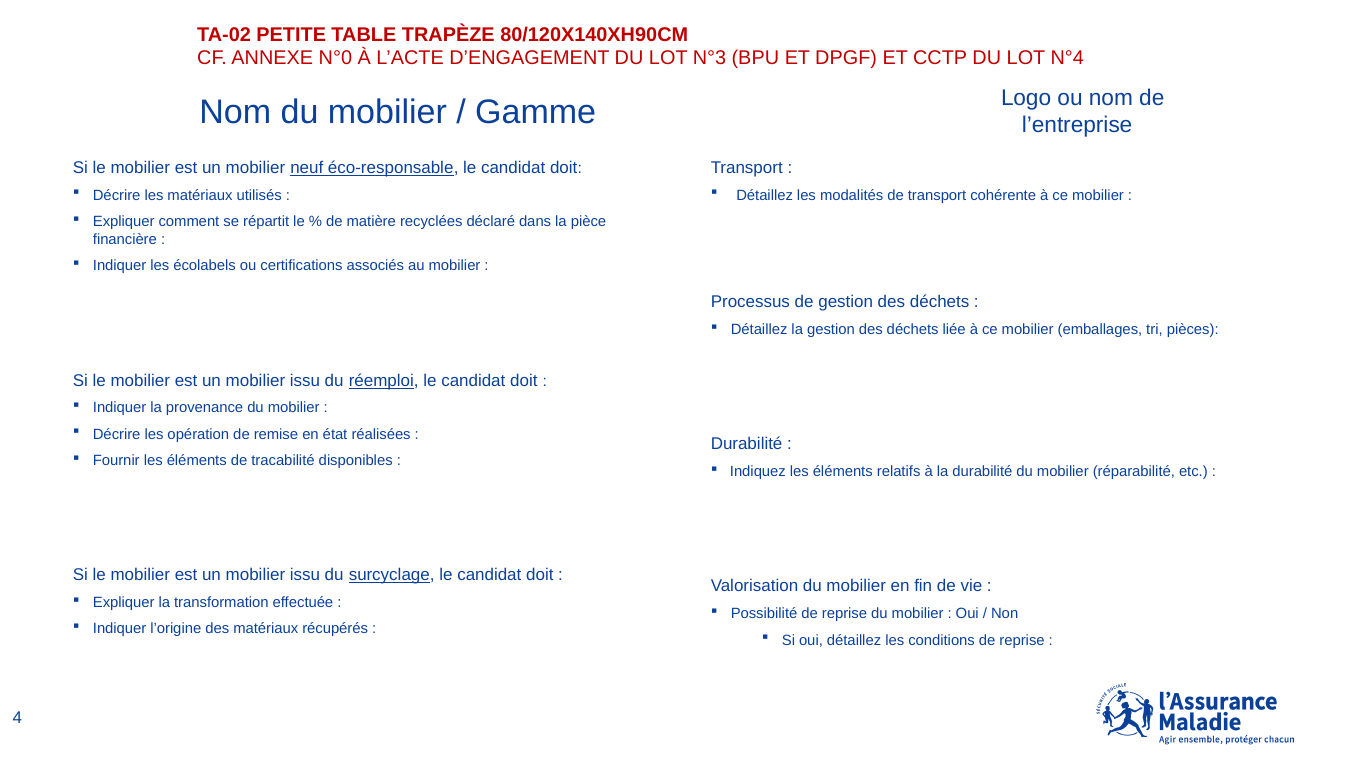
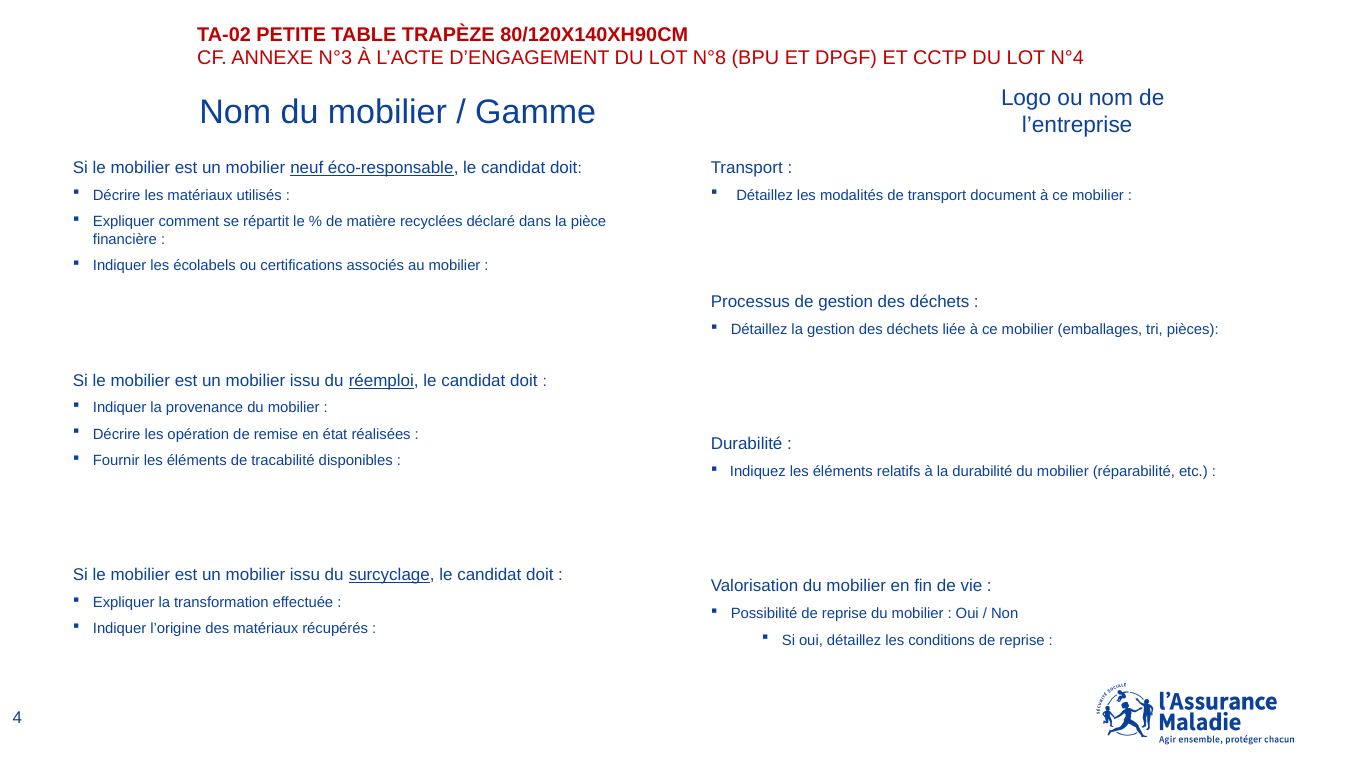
N°0: N°0 -> N°3 (335, 58)
N°3: N°3 -> N°8 (709, 58)
cohérente: cohérente -> document (1003, 196)
